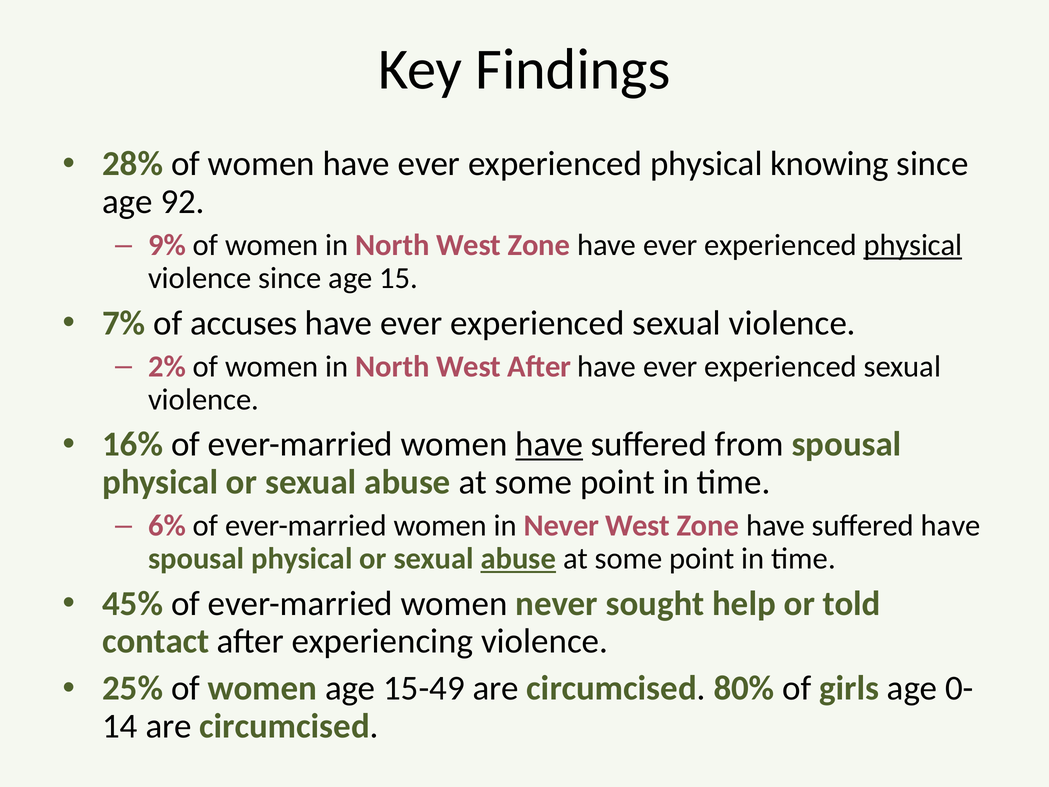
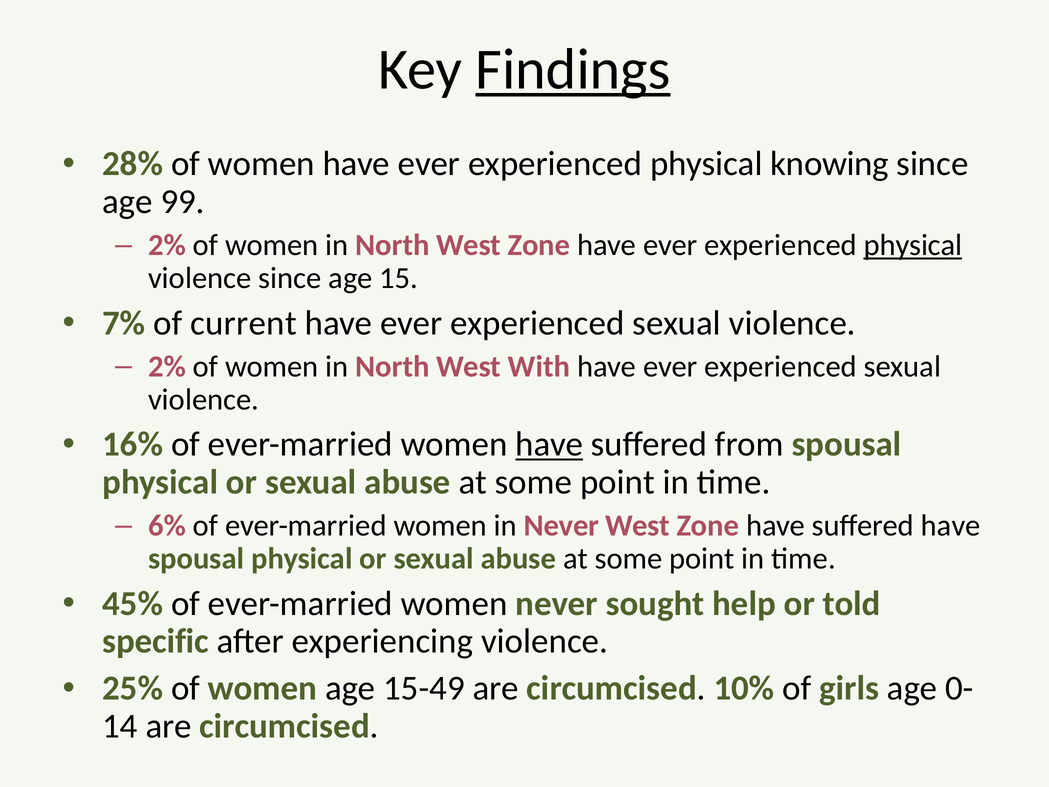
Findings underline: none -> present (573, 70)
92: 92 -> 99 (183, 202)
9%: 9% -> 2% (167, 245)
accuses: accuses -> current (244, 323)
West After: After -> With (539, 366)
abuse underline: present -> none (518, 559)
contact: contact -> specific (156, 641)
80%: 80% -> 10% (744, 688)
